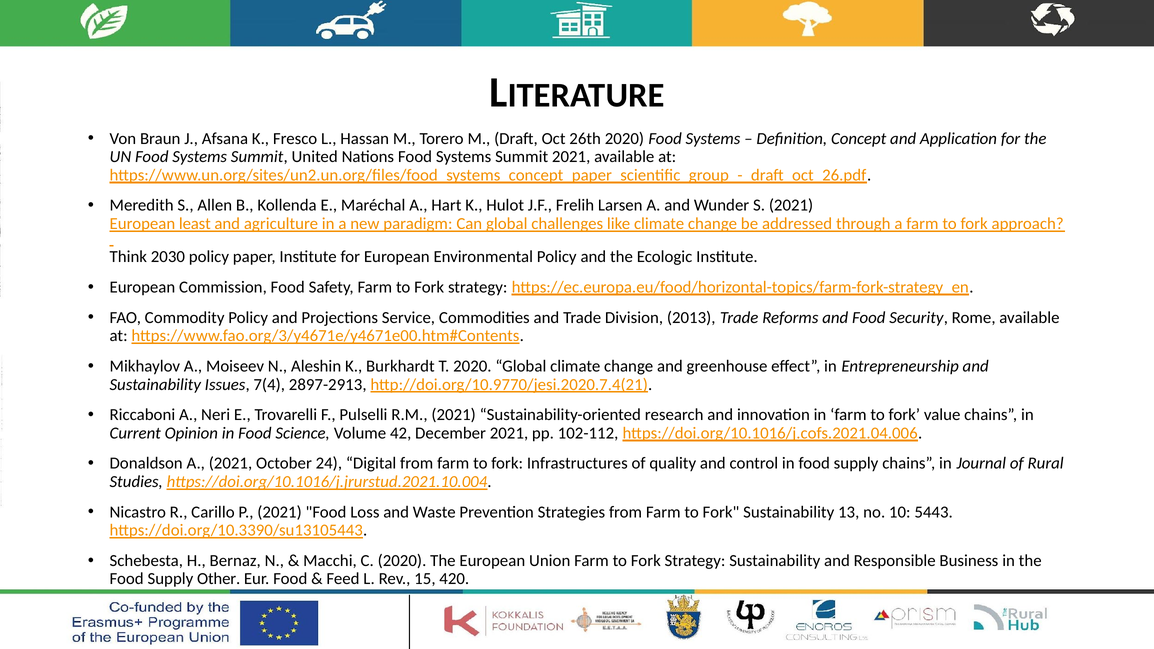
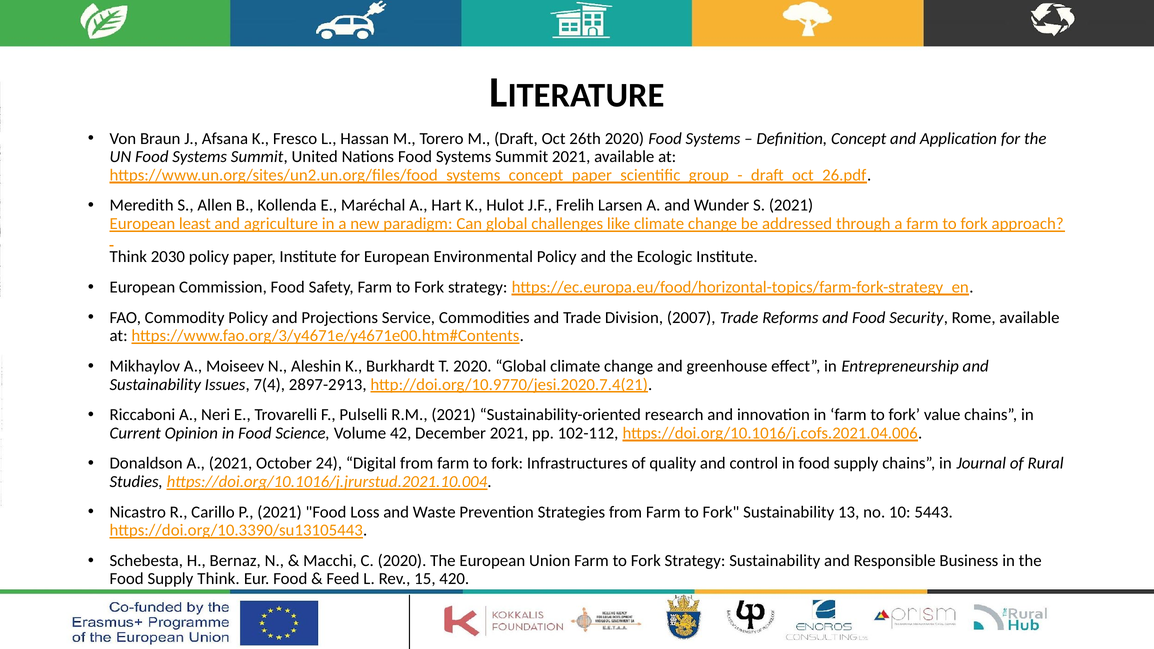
2013: 2013 -> 2007 (691, 318)
Supply Other: Other -> Think (219, 579)
